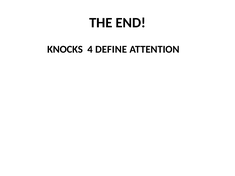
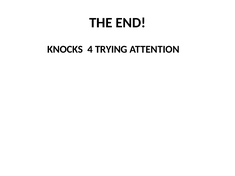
DEFINE: DEFINE -> TRYING (111, 49)
